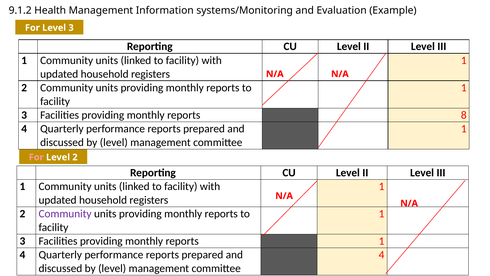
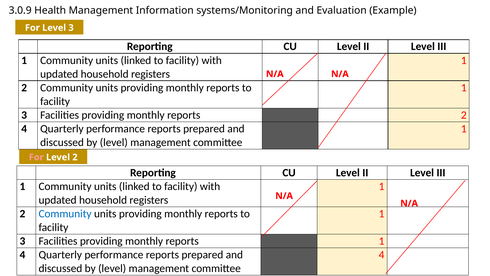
9.1.2: 9.1.2 -> 3.0.9 (20, 10)
reports 8: 8 -> 2 (464, 115)
Community colour: purple -> blue (65, 213)
